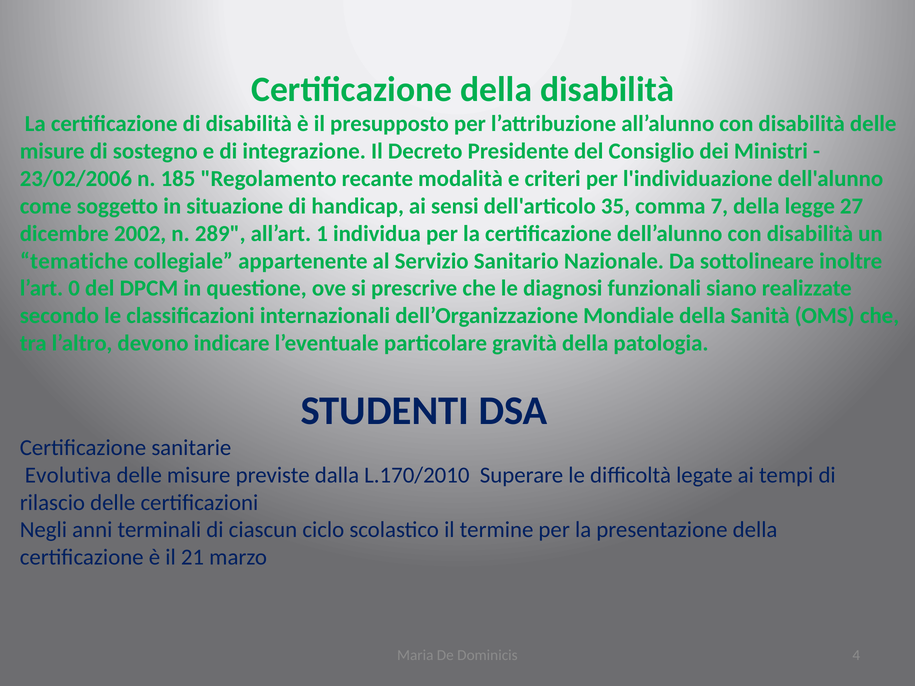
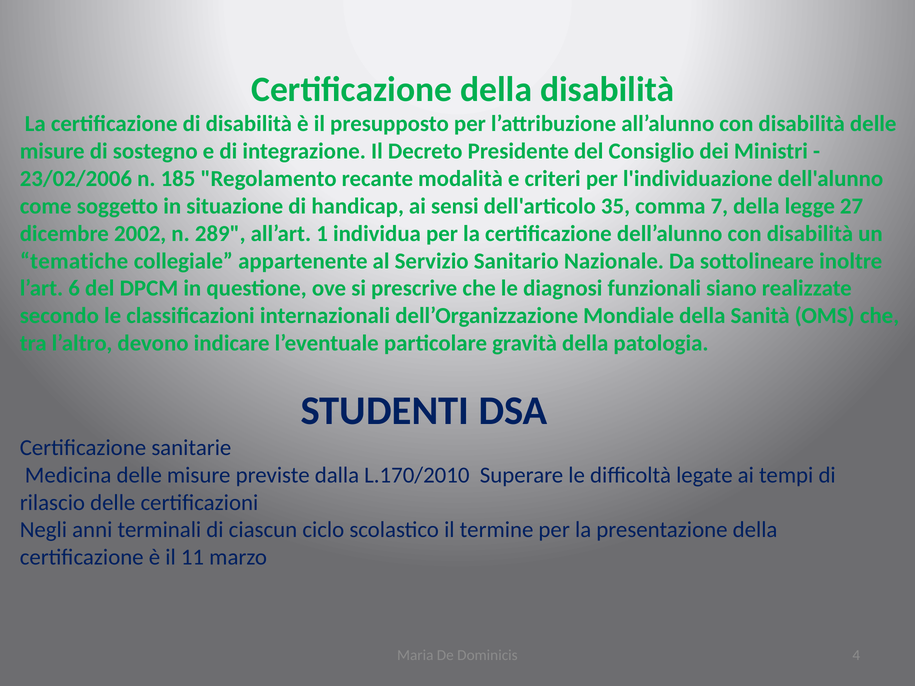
0: 0 -> 6 (74, 289)
Evolutiva: Evolutiva -> Medicina (68, 475)
21: 21 -> 11 (192, 558)
